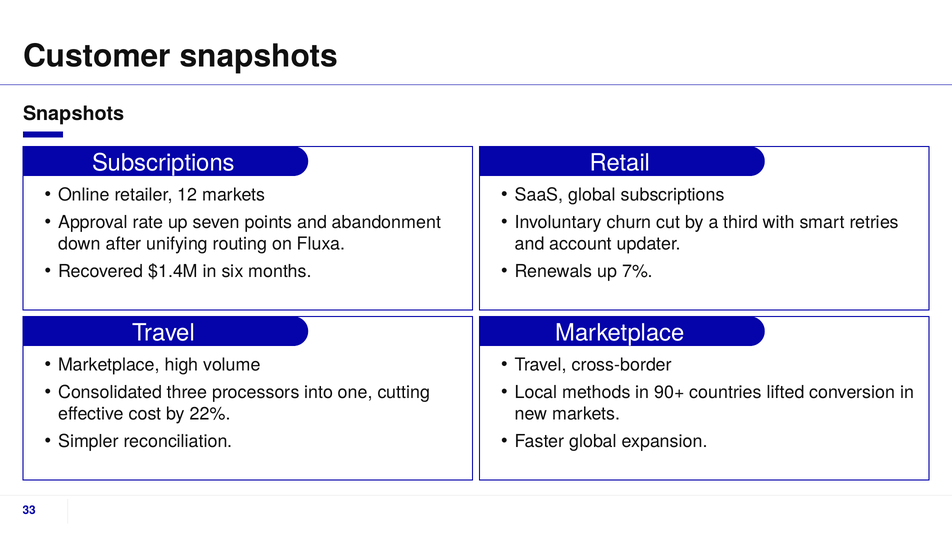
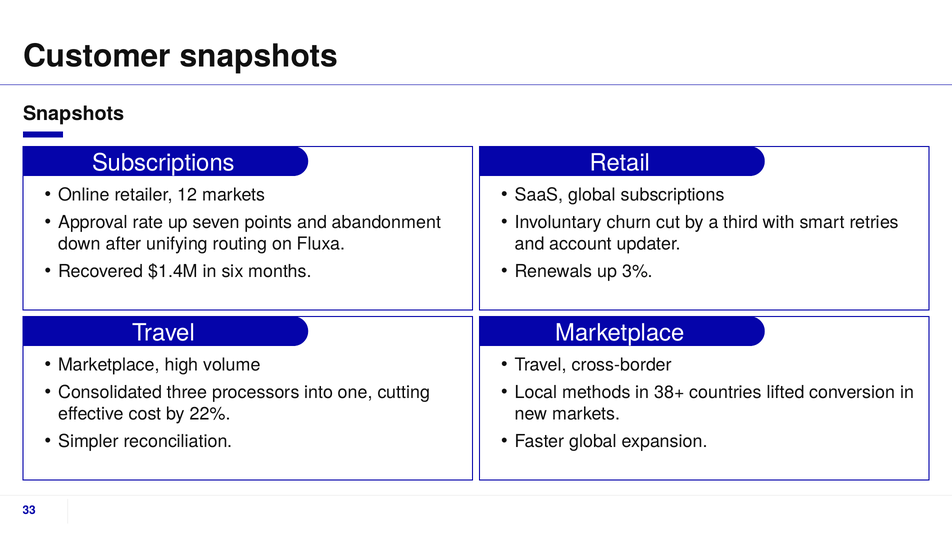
7%: 7% -> 3% (638, 271)
90+: 90+ -> 38+ (669, 392)
